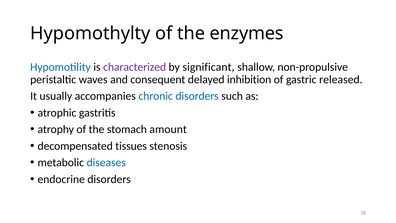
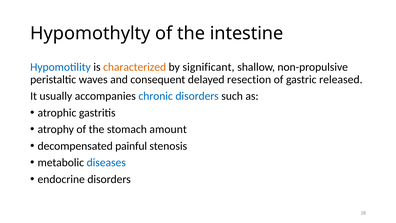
enzymes: enzymes -> intestine (247, 33)
characterized colour: purple -> orange (135, 67)
inhibition: inhibition -> resection (249, 79)
tissues: tissues -> painful (131, 146)
